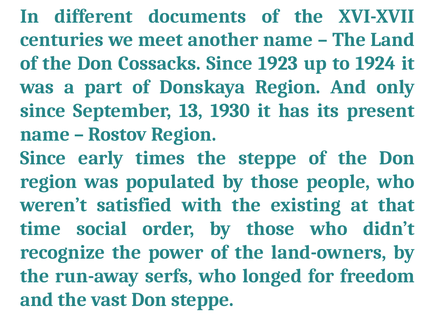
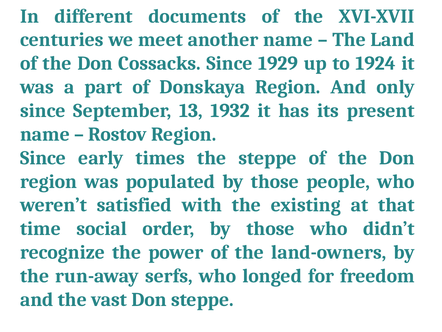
1923: 1923 -> 1929 (278, 63)
1930: 1930 -> 1932 (230, 111)
